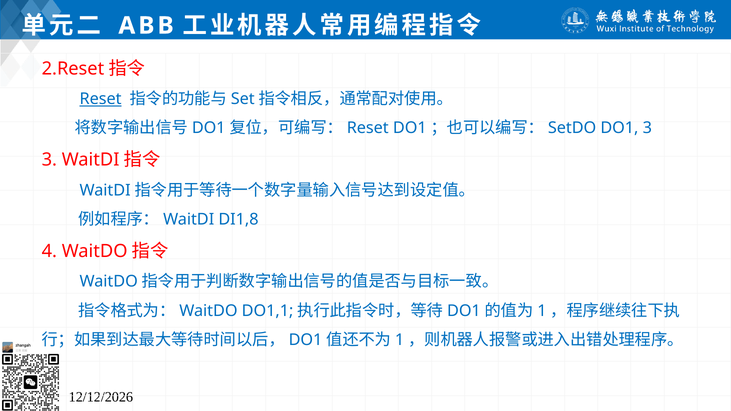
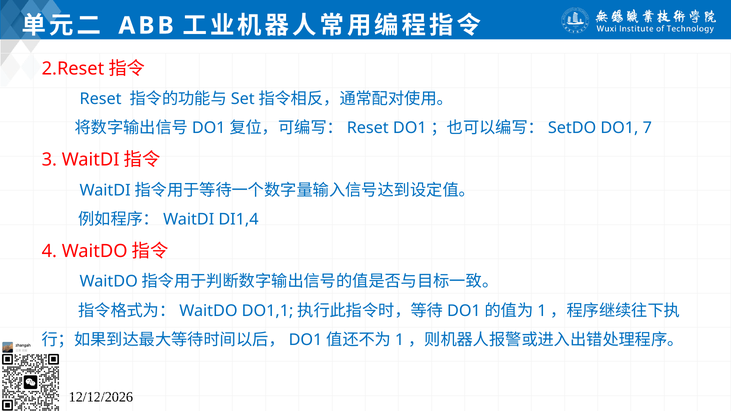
Reset underline: present -> none (101, 99)
DO1 3: 3 -> 7 (647, 128)
DI1,8: DI1,8 -> DI1,4 (238, 219)
